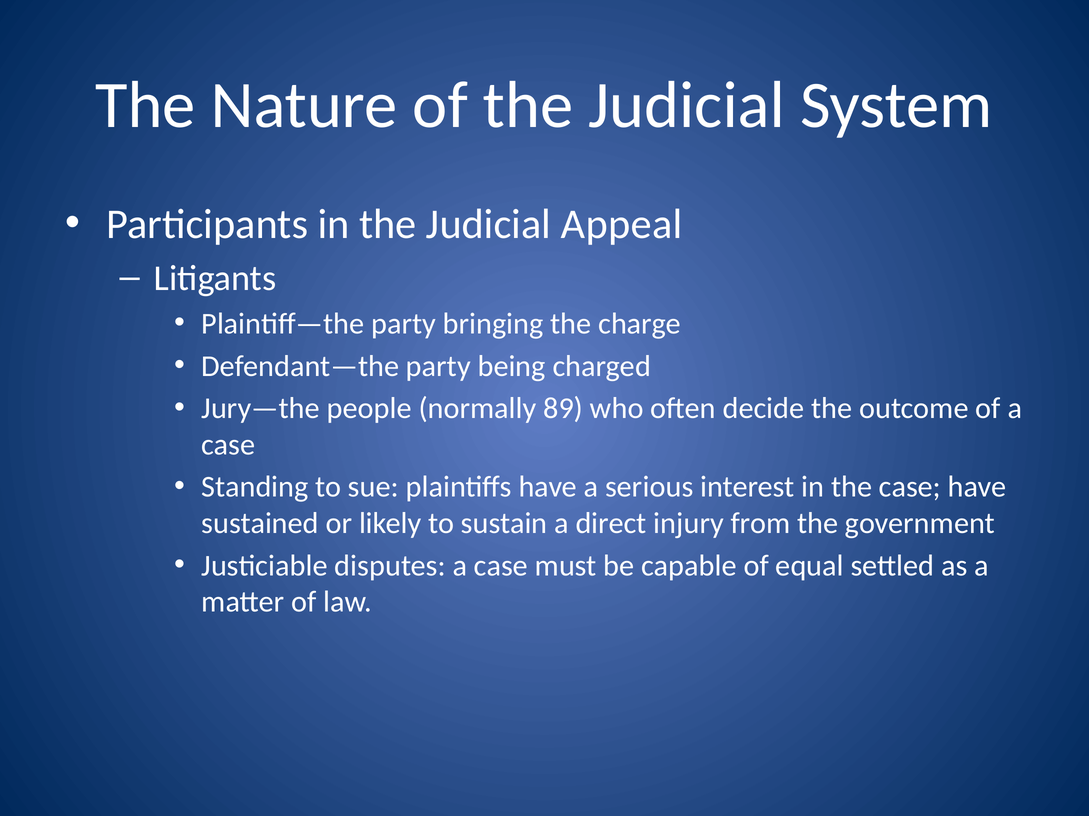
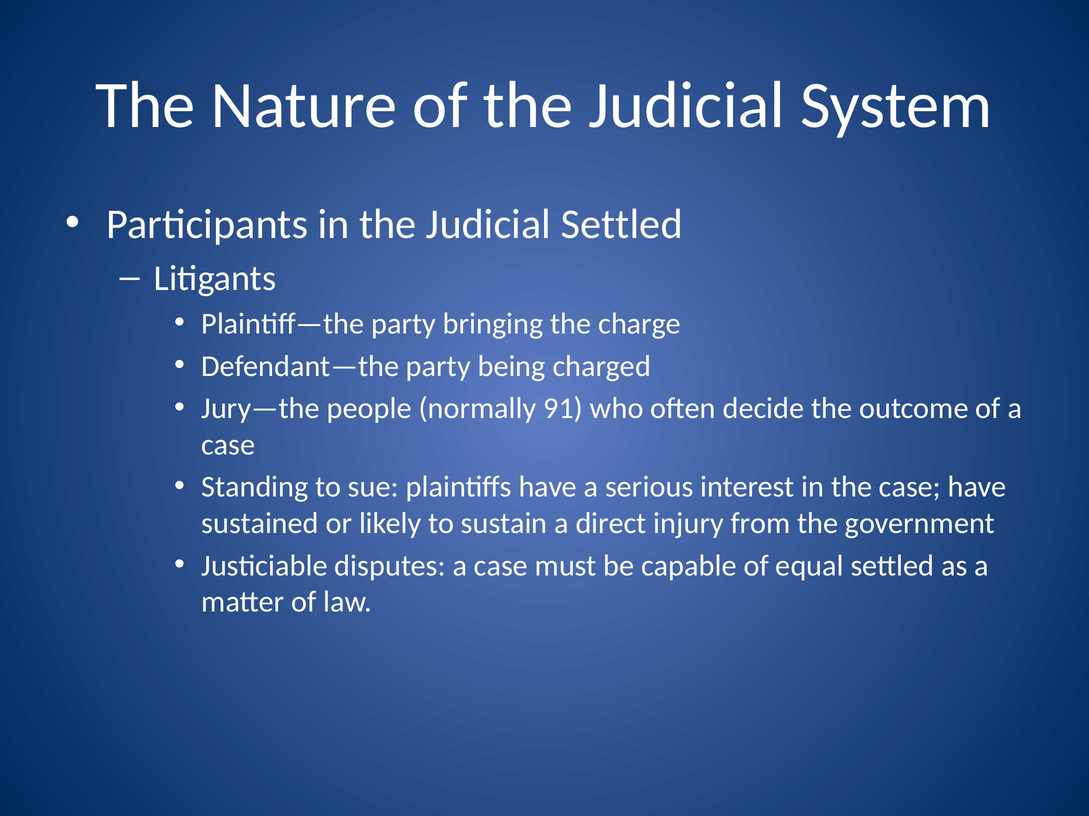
Judicial Appeal: Appeal -> Settled (622, 224)
89: 89 -> 91 (563, 409)
